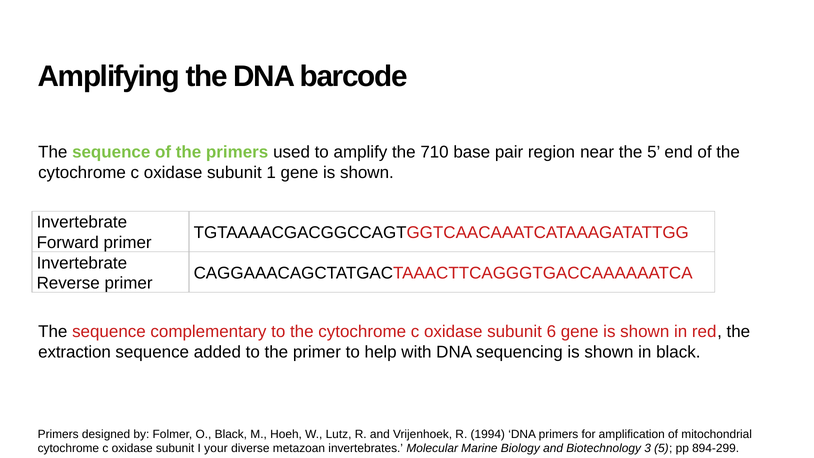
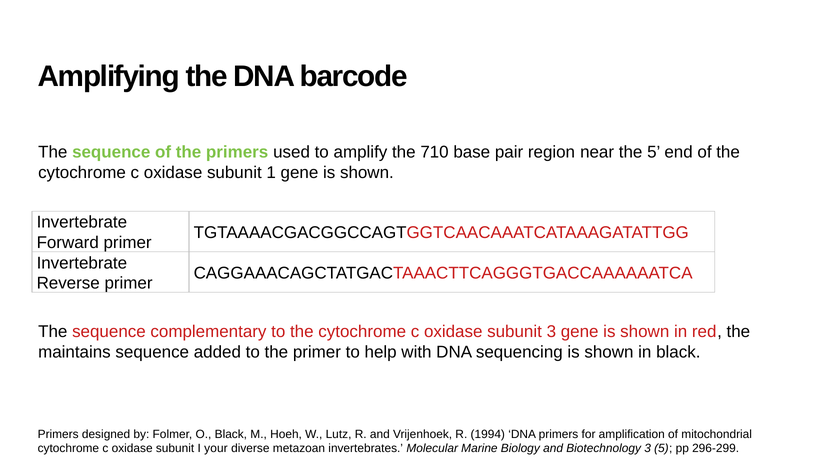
subunit 6: 6 -> 3 (551, 332)
extraction: extraction -> maintains (74, 352)
894-299: 894-299 -> 296-299 (716, 448)
